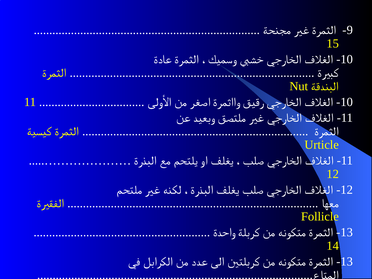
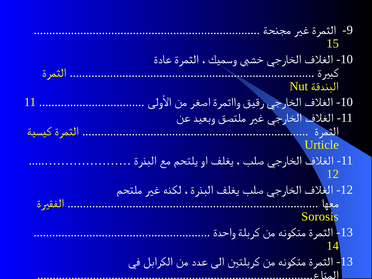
Follicle: Follicle -> Sorosis (320, 217)
